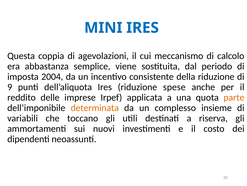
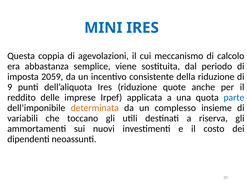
2004: 2004 -> 2059 (52, 76)
spese: spese -> quote (174, 87)
parte colour: orange -> blue (234, 97)
